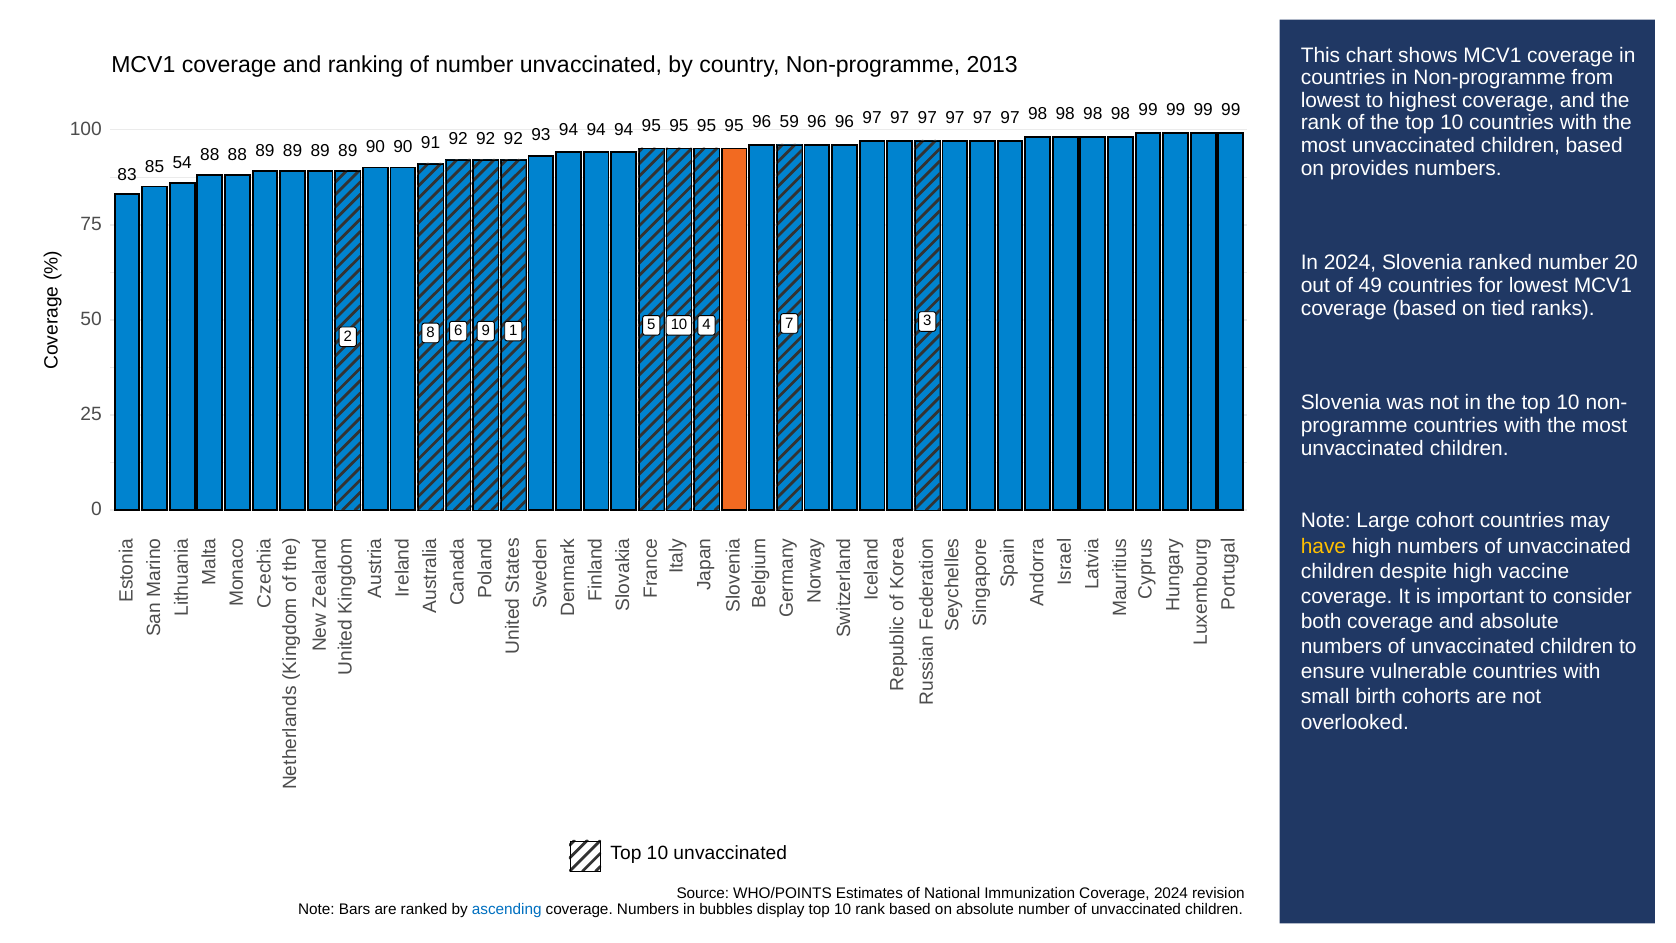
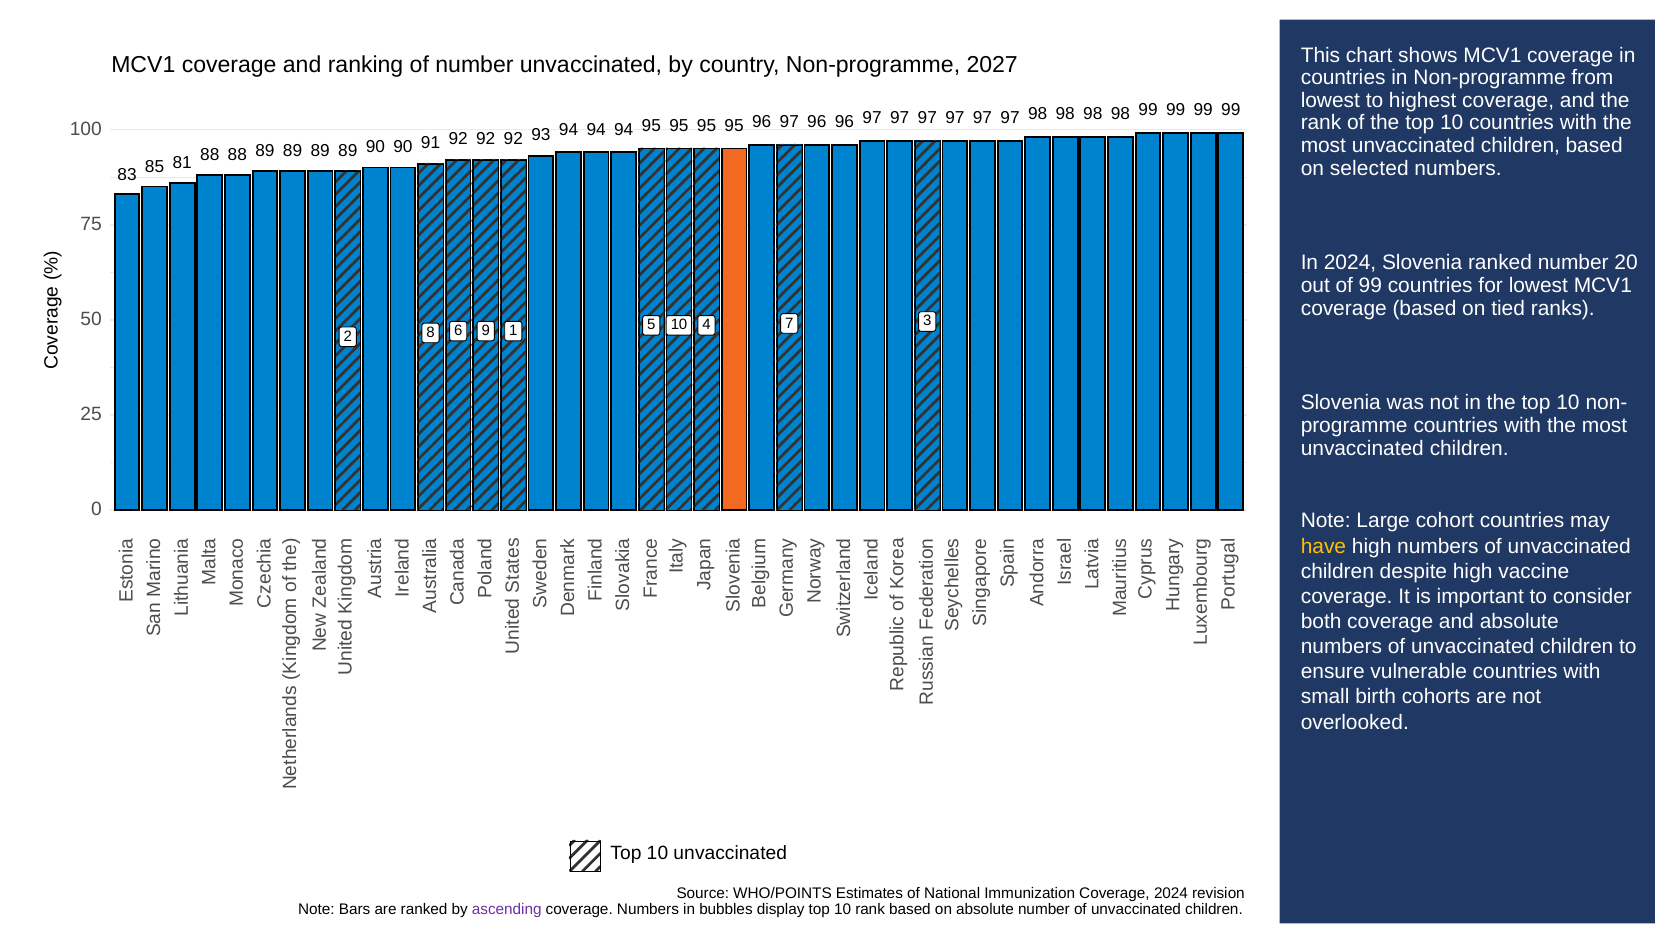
2013: 2013 -> 2027 (992, 65)
95 59: 59 -> 97 (789, 122)
provides: provides -> selected (1369, 168)
54: 54 -> 81 (182, 163)
of 49: 49 -> 99 (1370, 286)
ascending colour: blue -> purple (507, 910)
